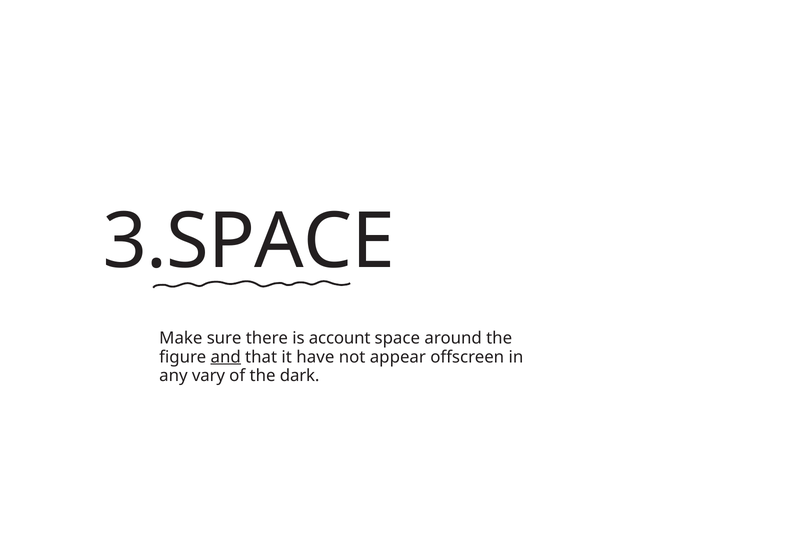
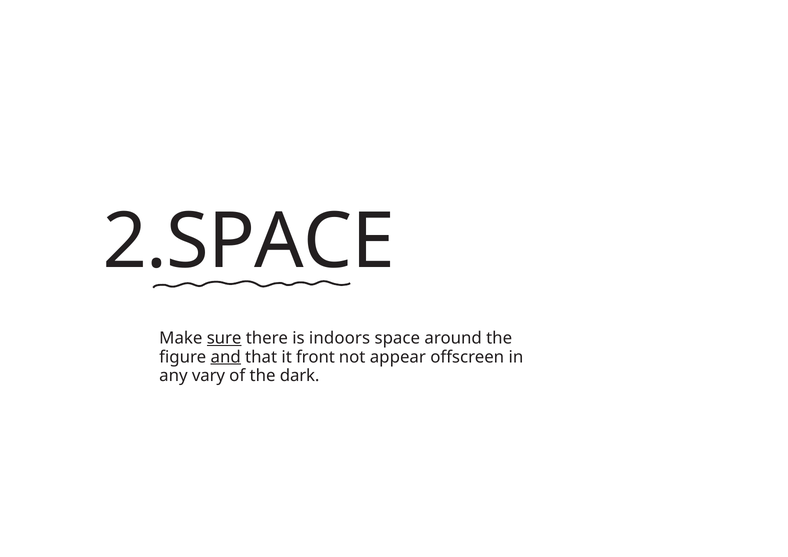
3.SPACE: 3.SPACE -> 2.SPACE (249, 241)
sure underline: none -> present (224, 338)
account: account -> indoors (340, 338)
have: have -> front (315, 357)
